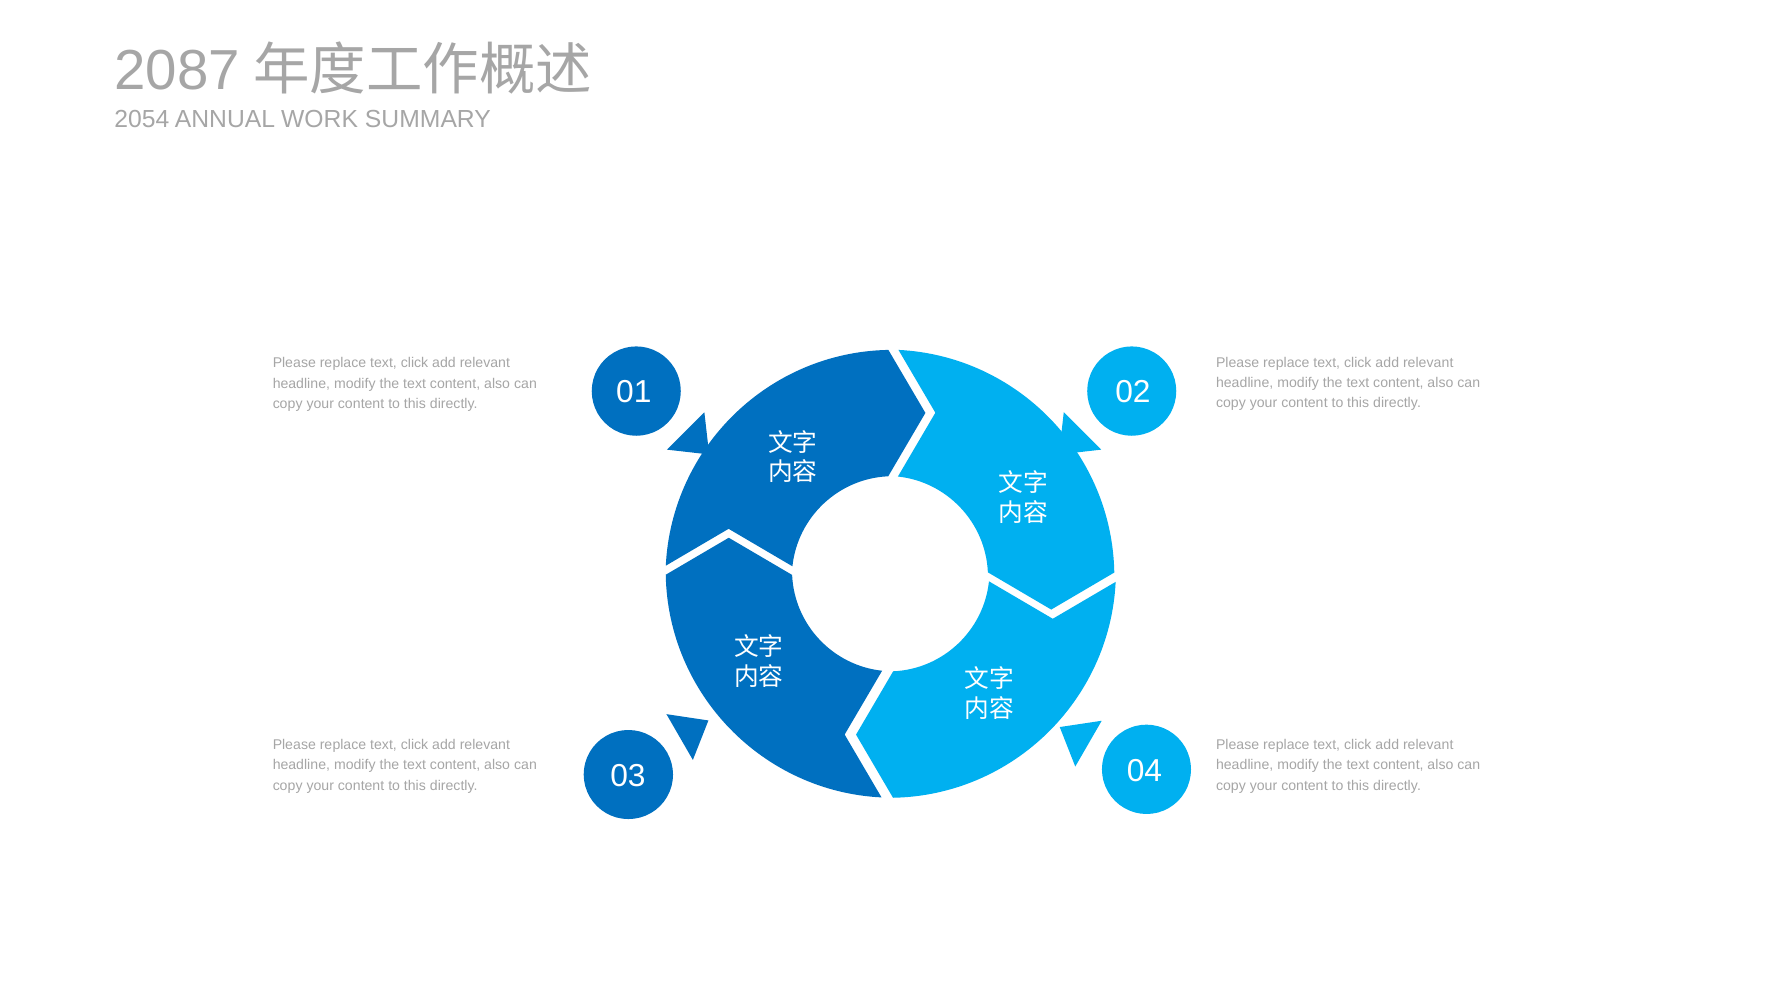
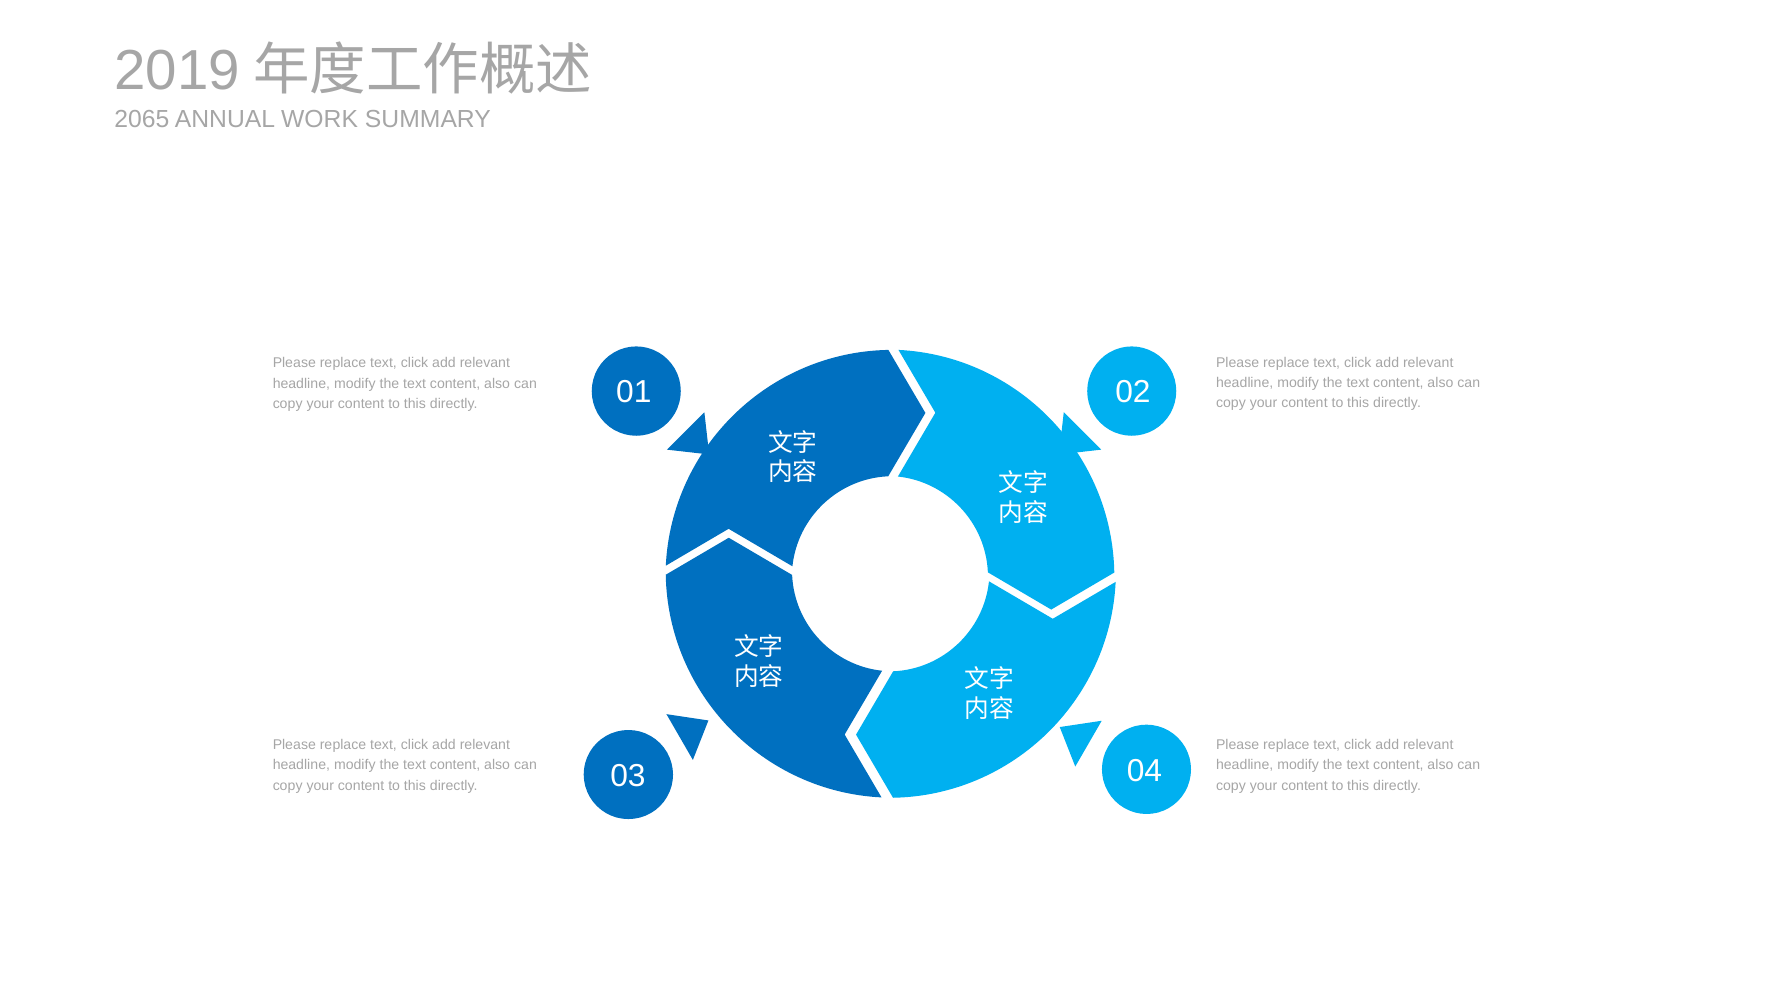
2087: 2087 -> 2019 (177, 70)
2054: 2054 -> 2065 (142, 120)
